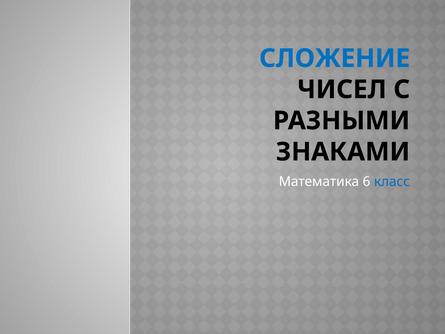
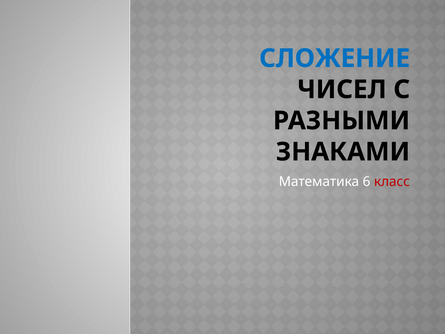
класс colour: blue -> red (392, 181)
